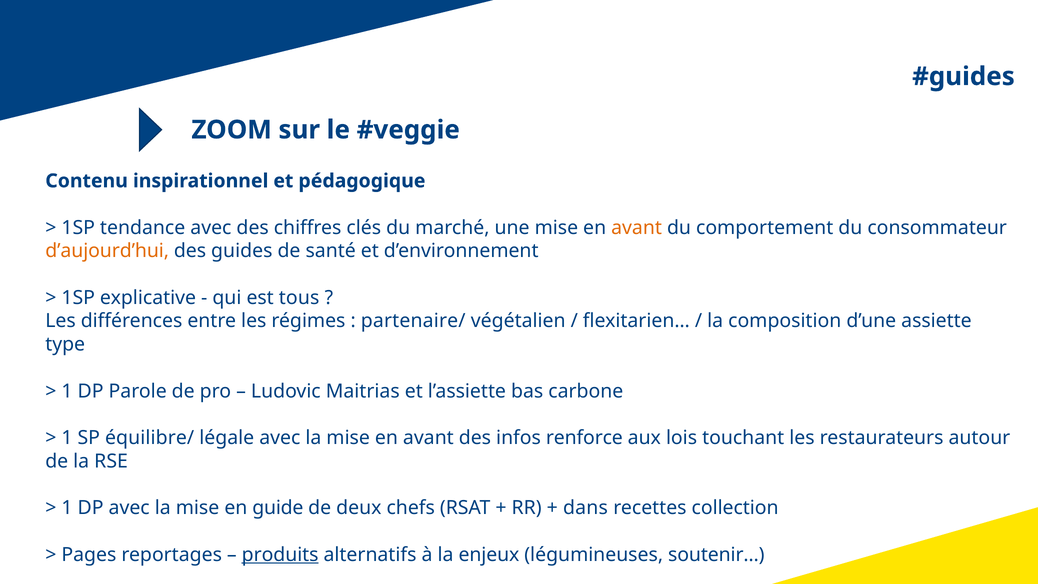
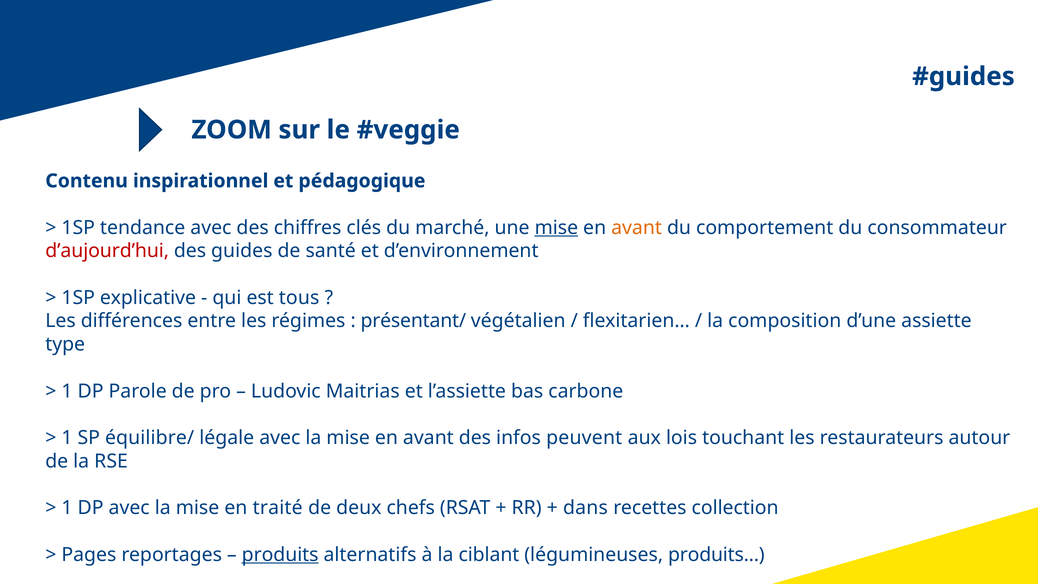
mise underline: none -> present (556, 228)
d’aujourd’hui colour: orange -> red (107, 251)
partenaire/: partenaire/ -> présentant/ (413, 321)
renforce: renforce -> peuvent (584, 438)
guide: guide -> traité (278, 508)
enjeux: enjeux -> ciblant (489, 555)
soutenir…: soutenir… -> produits… (716, 555)
